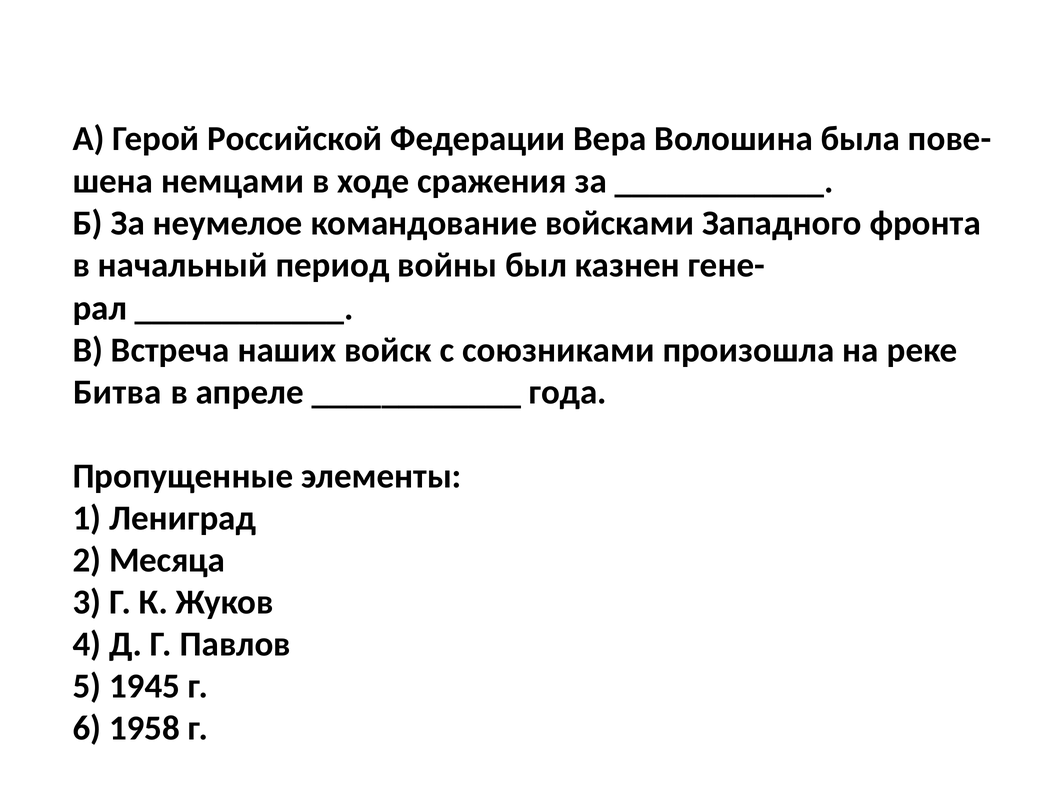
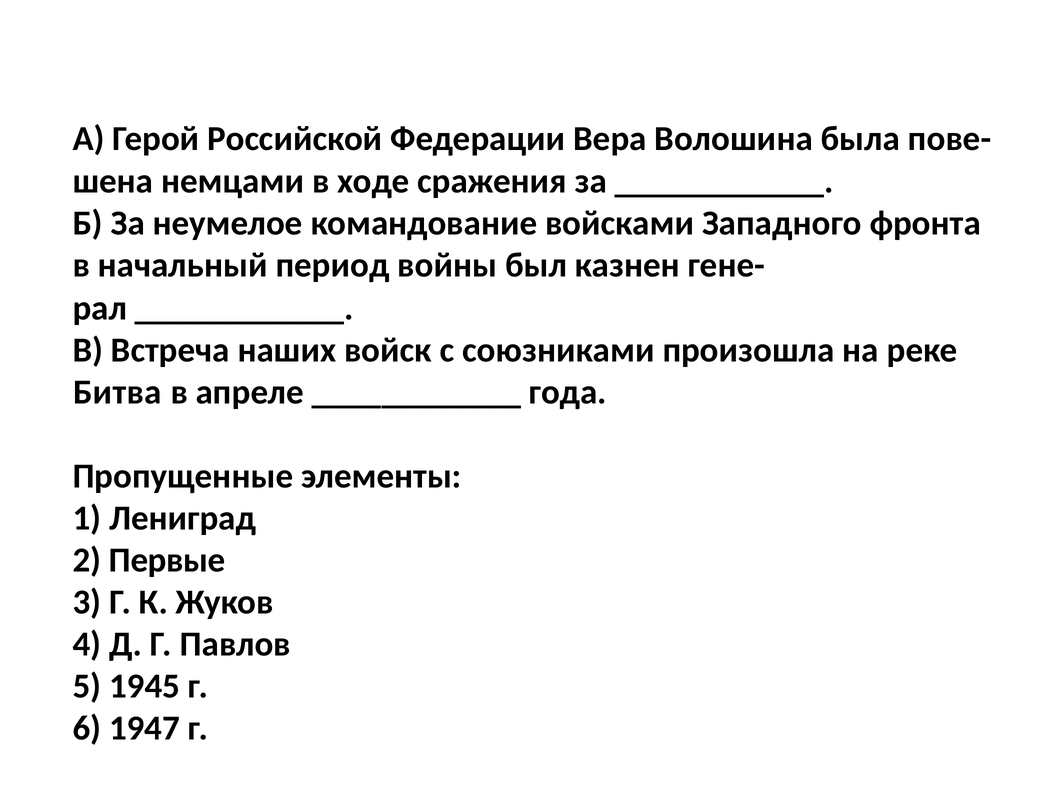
Месяца: Месяца -> Первые (167, 560)
1958: 1958 -> 1947 (144, 729)
